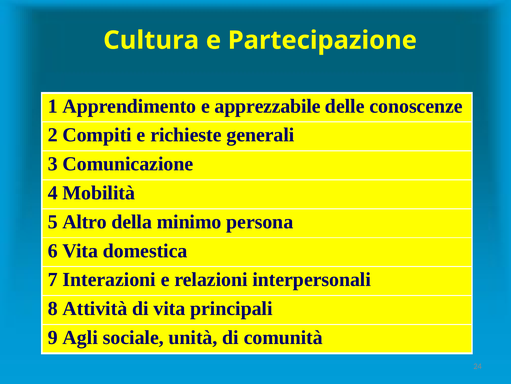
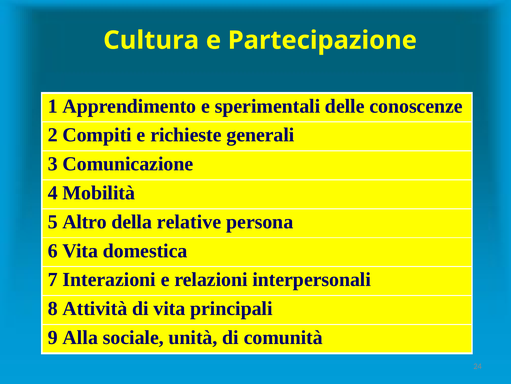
apprezzabile: apprezzabile -> sperimentali (268, 106)
minimo: minimo -> relative (189, 221)
Agli: Agli -> Alla (80, 337)
